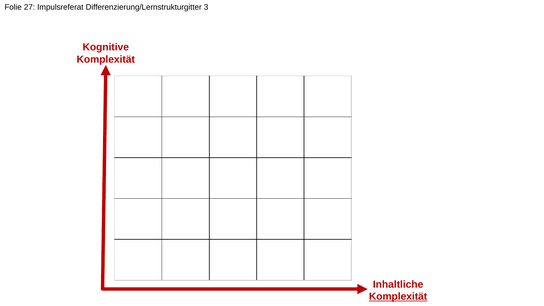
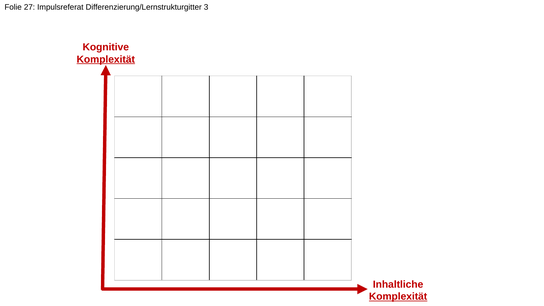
Komplexität underline: none -> present (106, 59)
